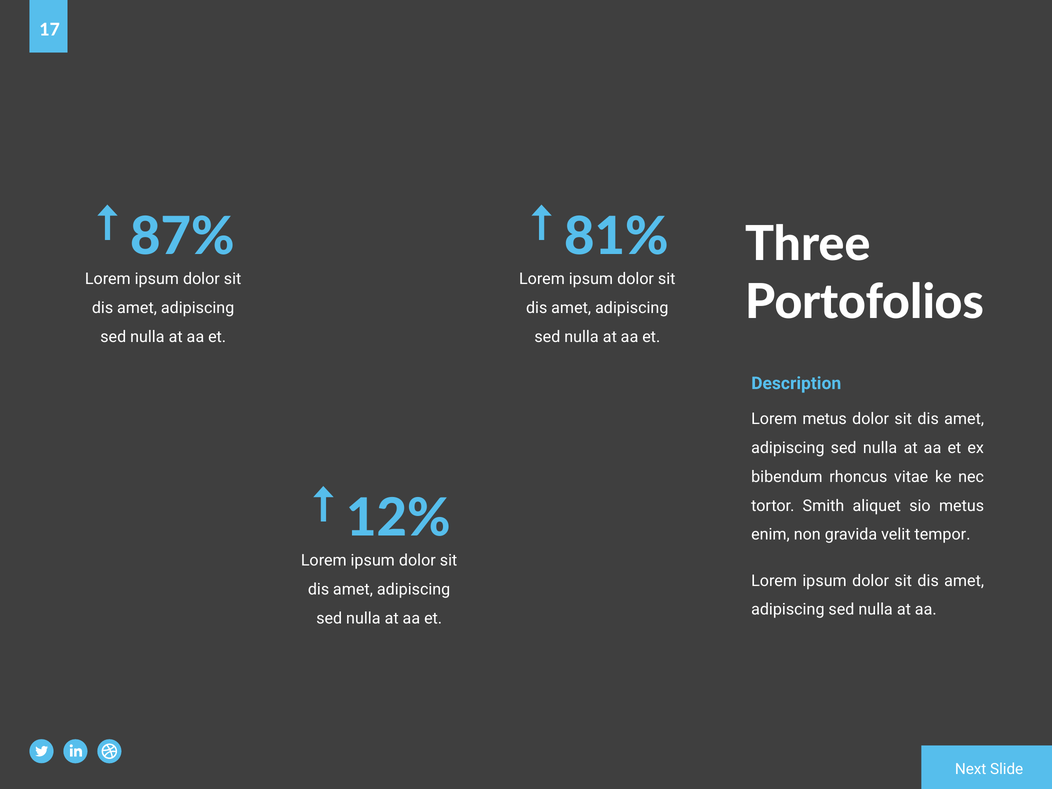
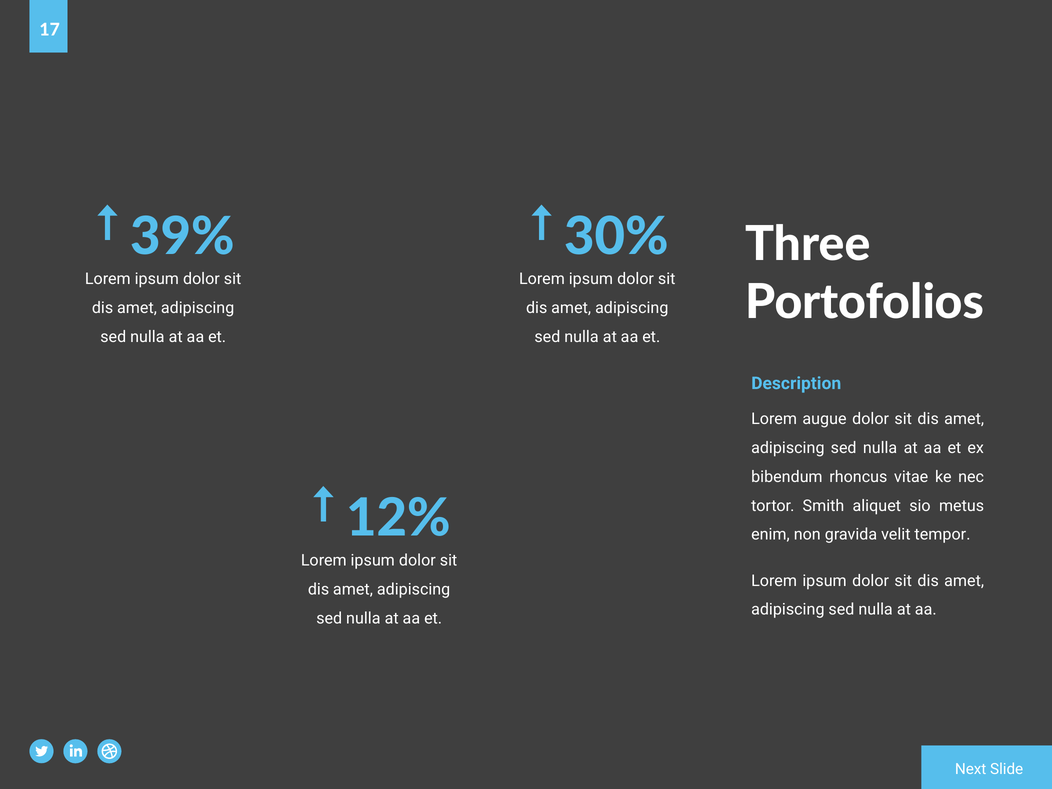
87%: 87% -> 39% (182, 237)
81%: 81% -> 30% (617, 237)
Lorem metus: metus -> augue (824, 419)
